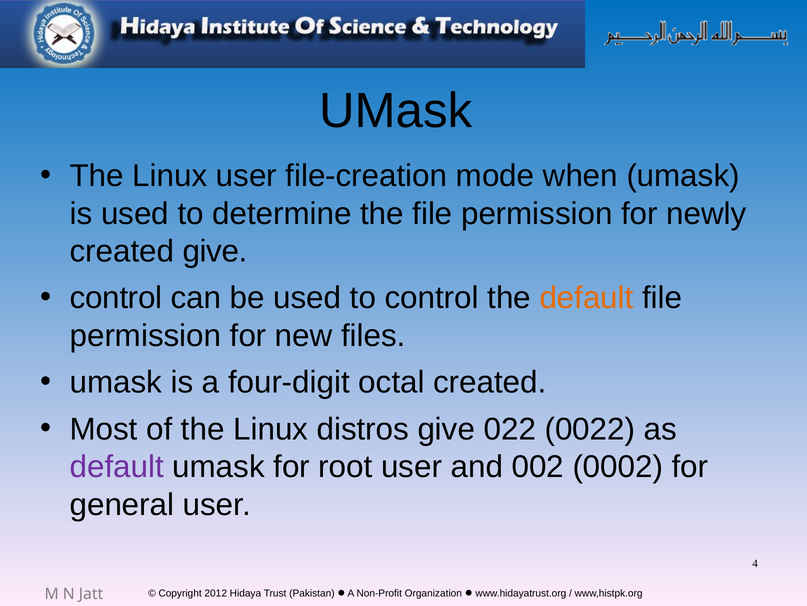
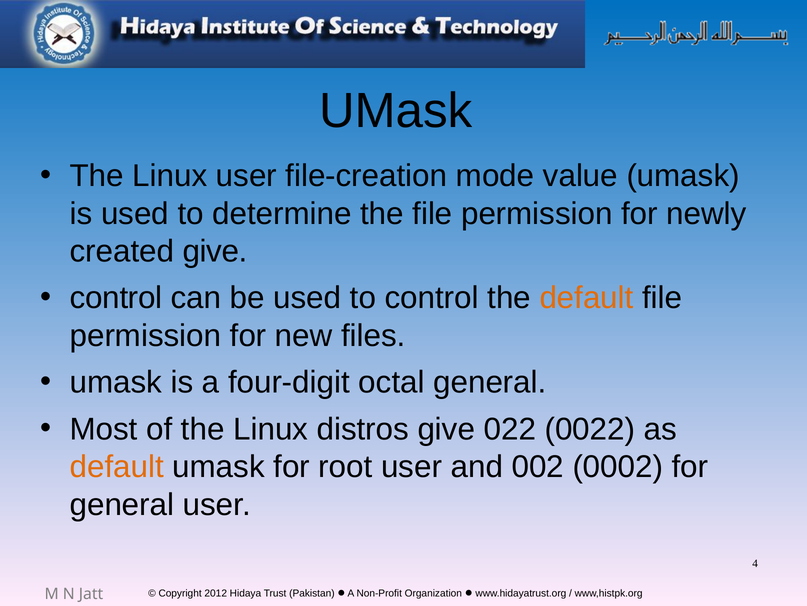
when: when -> value (580, 176)
octal created: created -> general (490, 382)
default colour: purple -> orange (117, 466)
